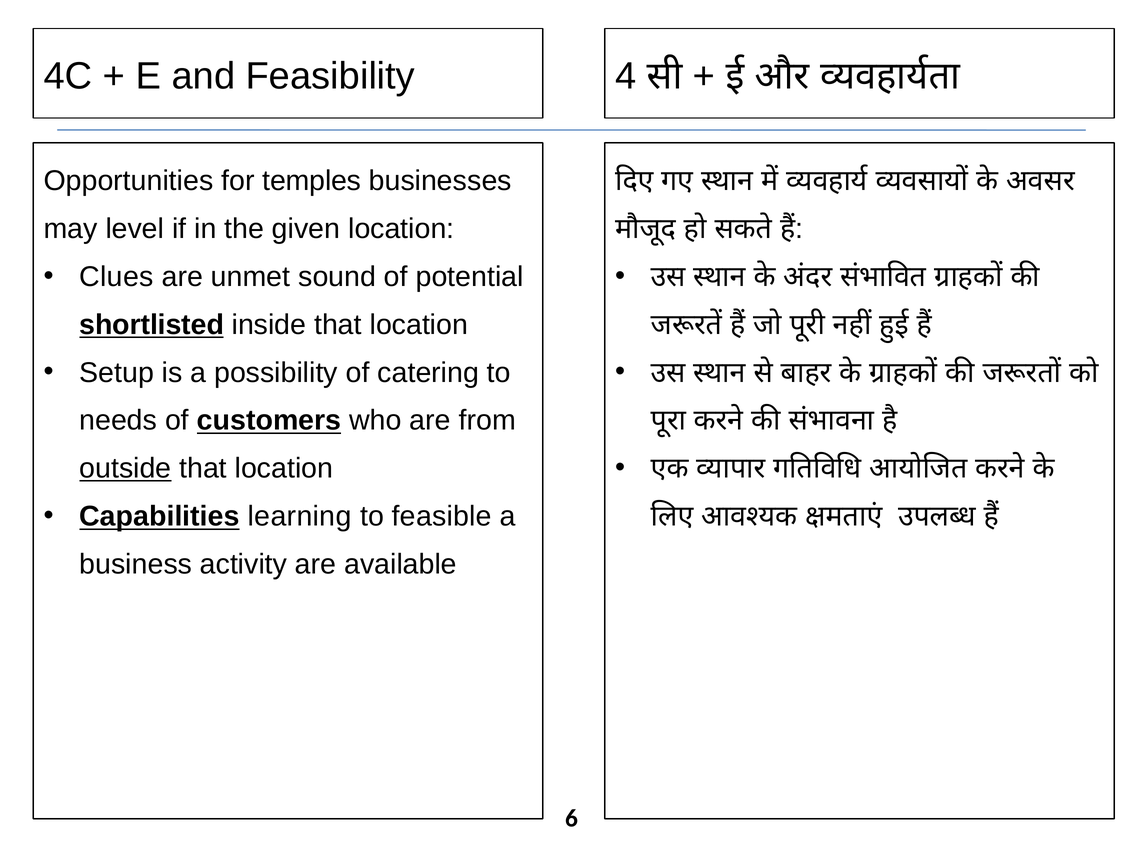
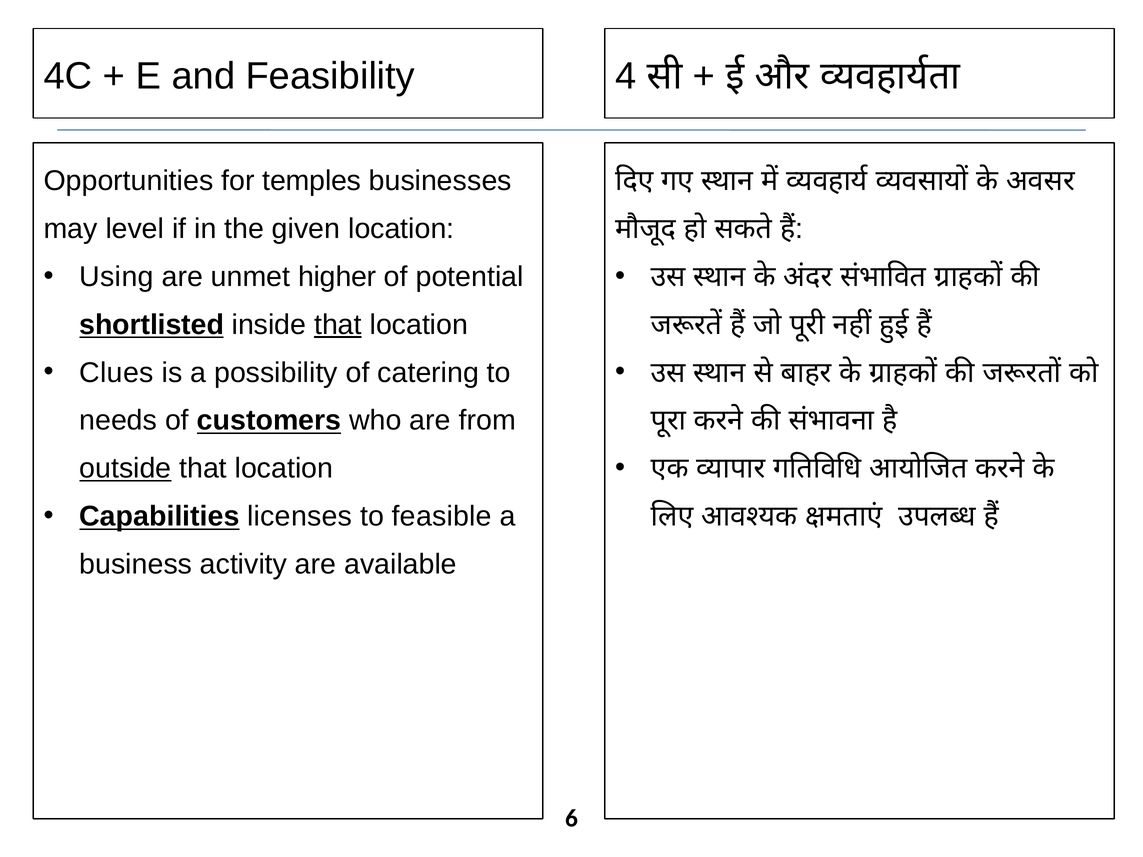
Clues: Clues -> Using (116, 277)
sound: sound -> higher (337, 277)
that underline: none -> present (338, 325)
Setup: Setup -> Clues (116, 373)
learning: learning -> licenses (300, 517)
